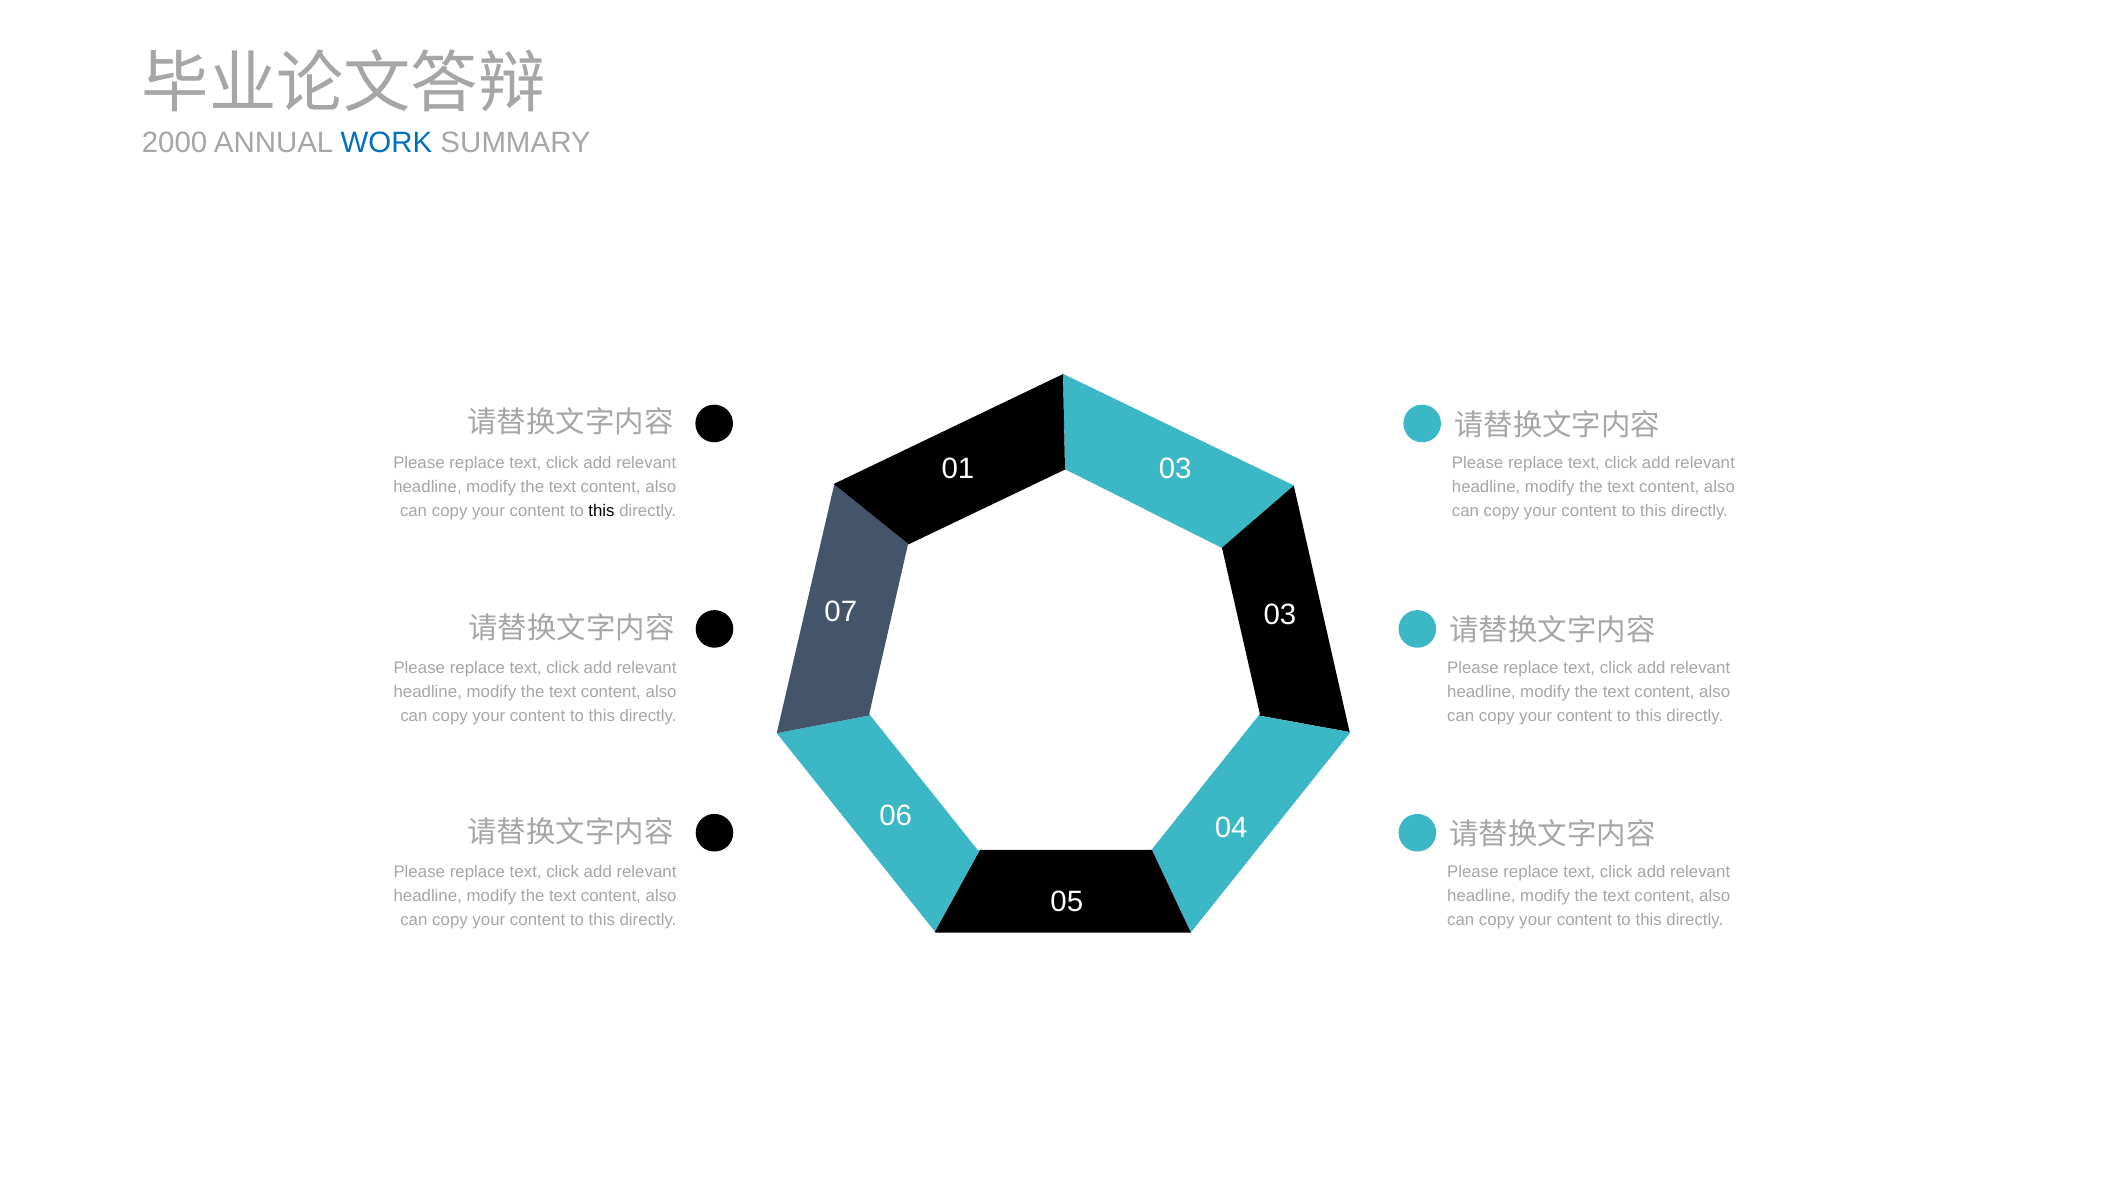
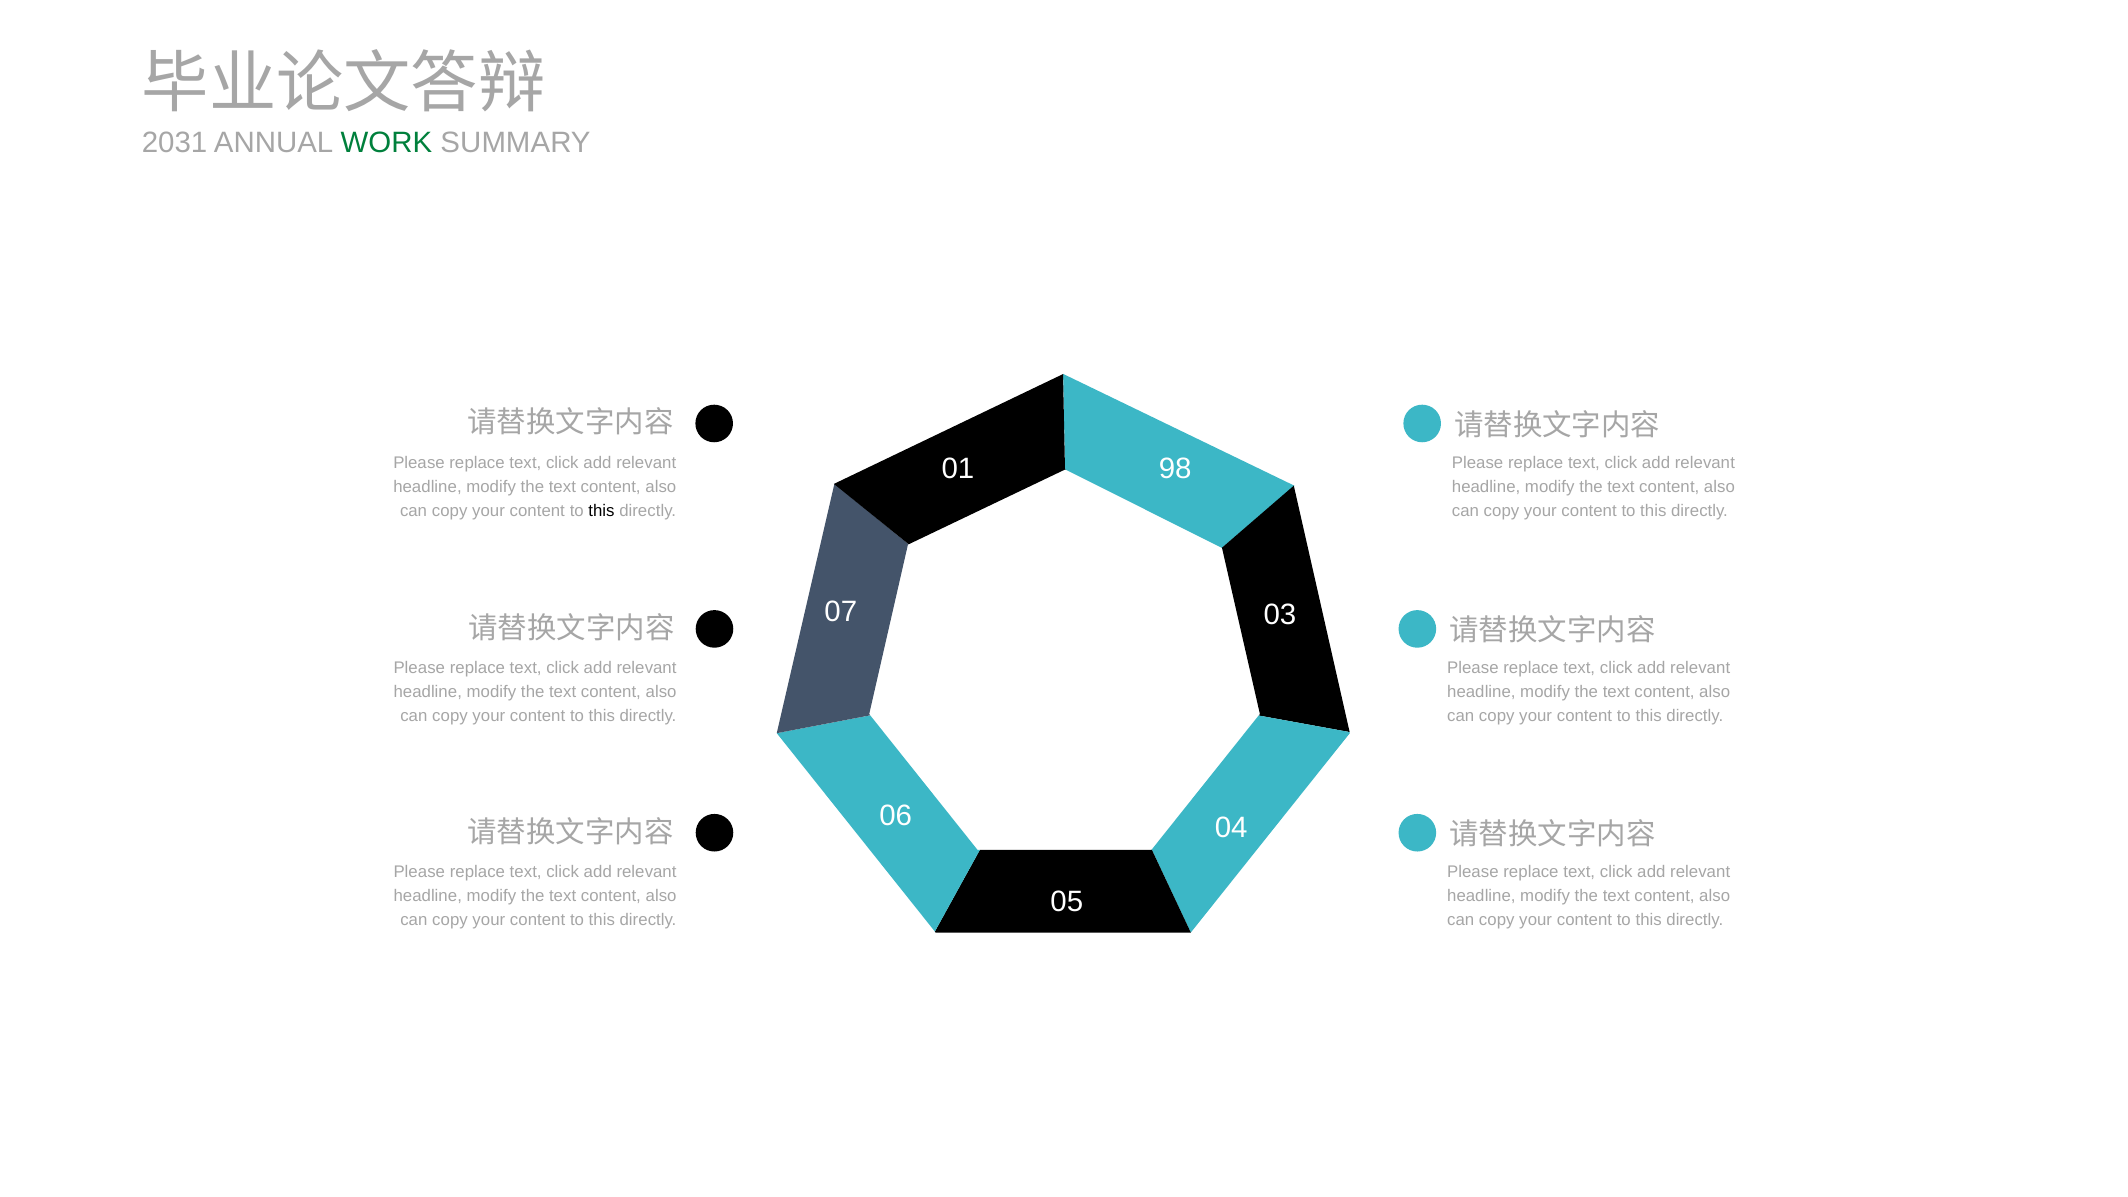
2000: 2000 -> 2031 (175, 143)
WORK colour: blue -> green (386, 143)
01 03: 03 -> 98 (1175, 469)
